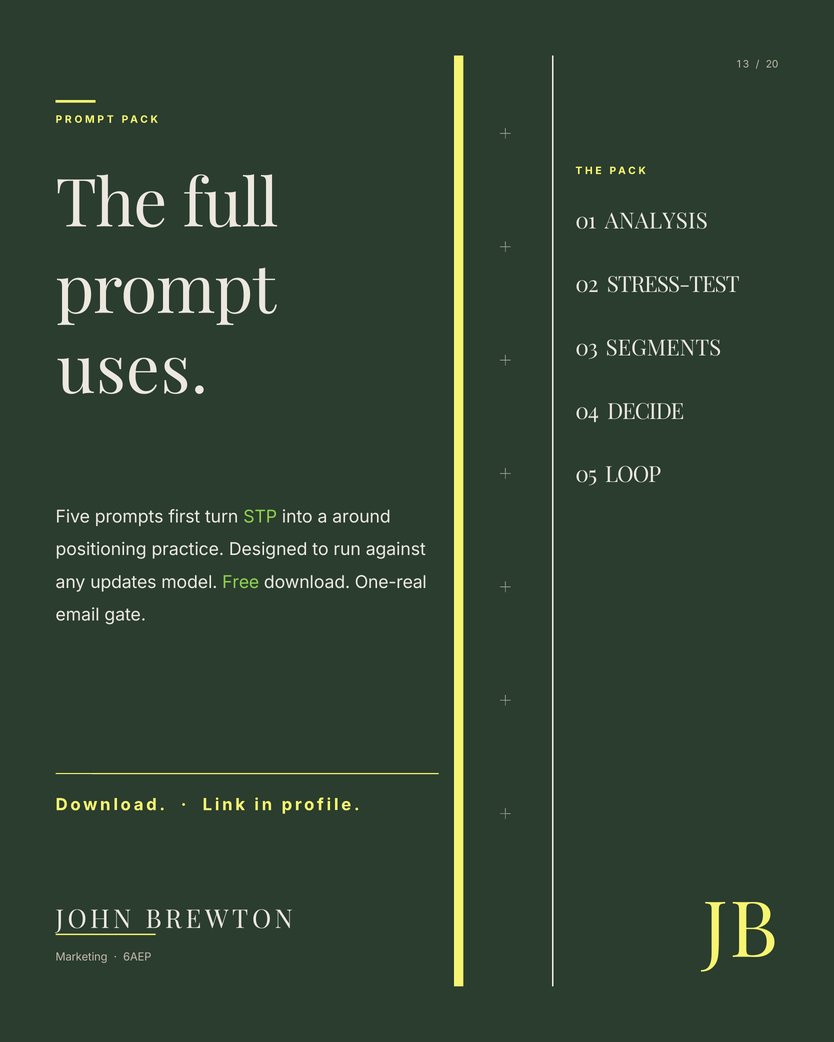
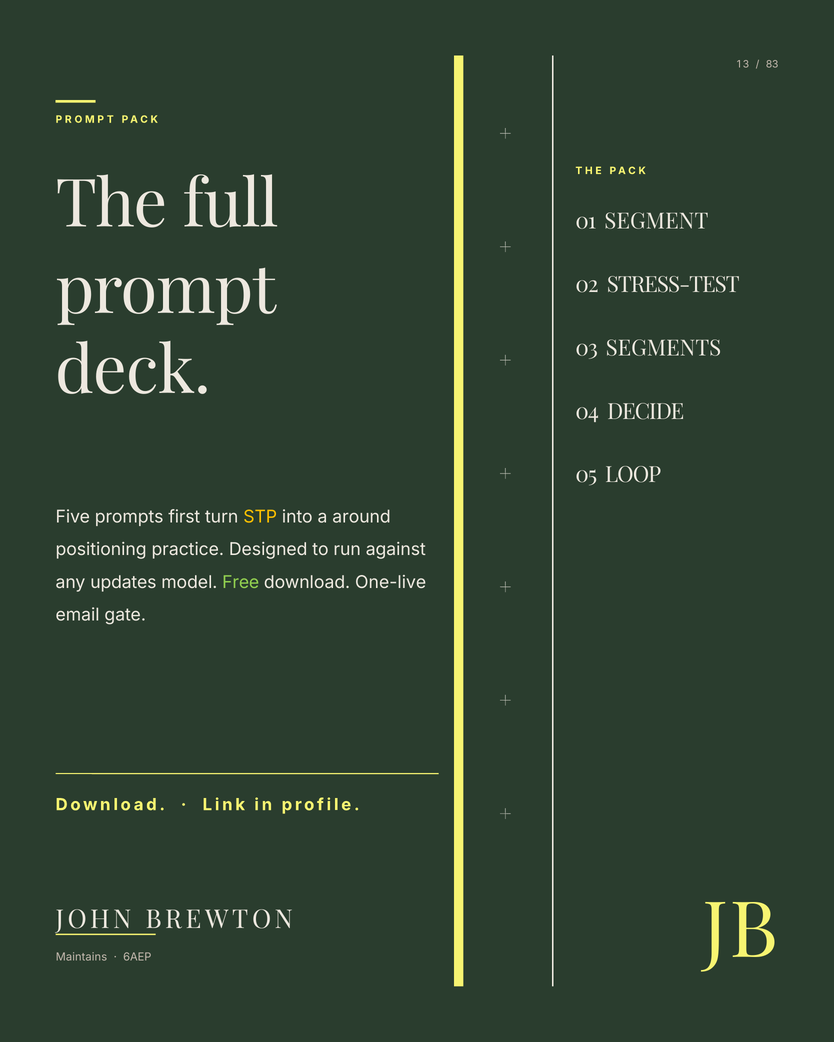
20: 20 -> 83 (772, 65)
ANALYSIS: ANALYSIS -> SEGMENT (656, 222)
uses: uses -> deck (133, 372)
STP colour: light green -> yellow (260, 517)
One-real: One-real -> One-live (391, 583)
Marketing: Marketing -> Maintains (81, 958)
